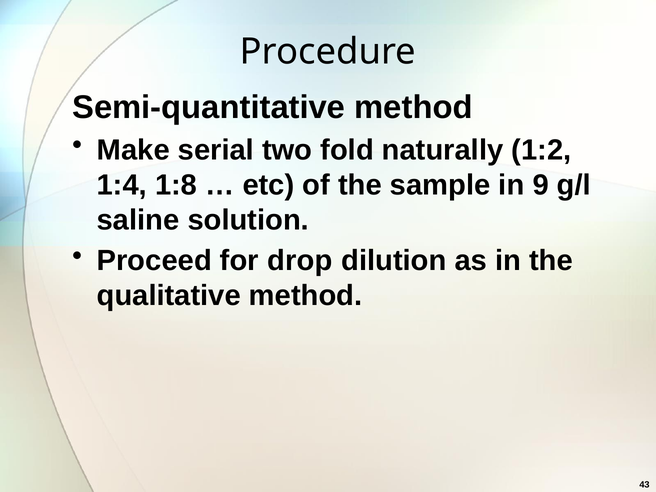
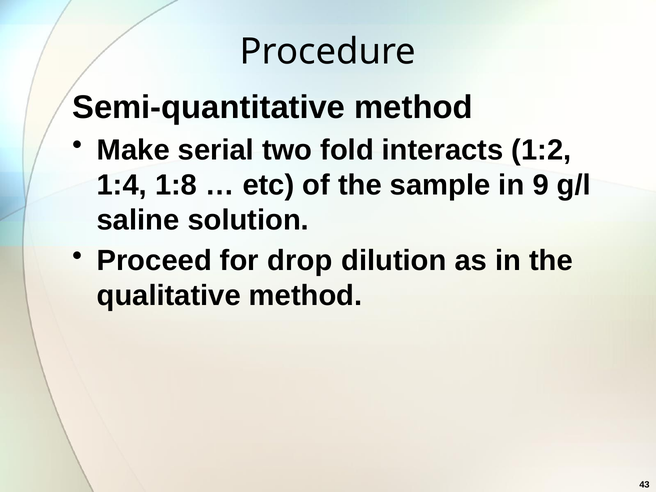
naturally: naturally -> interacts (443, 150)
